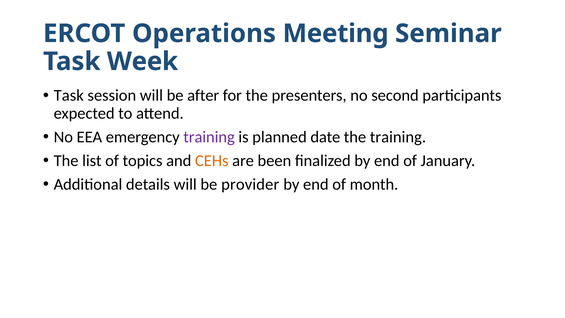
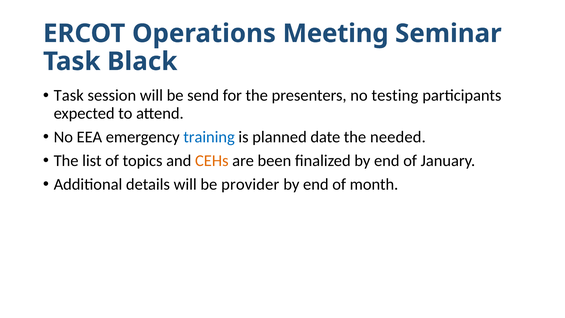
Week: Week -> Black (142, 61)
after: after -> send (203, 95)
second: second -> testing (395, 95)
training colour: purple -> blue (209, 137)
the training: training -> needed (398, 137)
